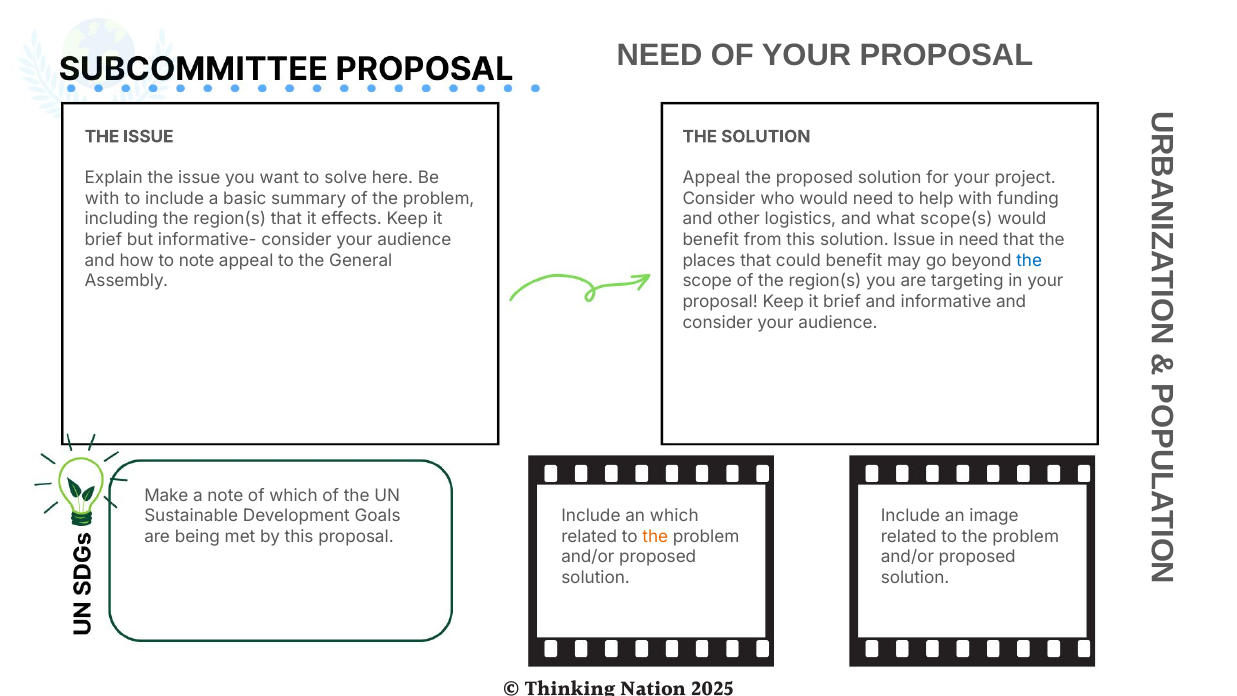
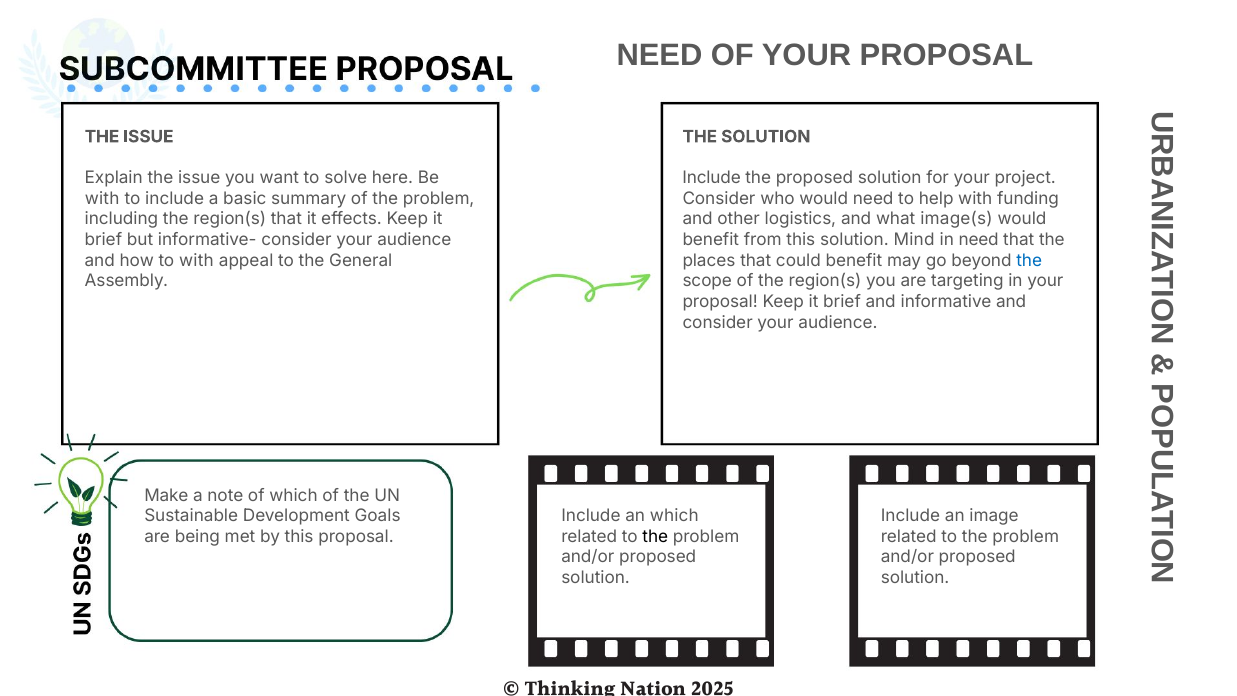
Appeal: Appeal -> Include (712, 178)
scope(s: scope(s -> image(s (956, 219)
solution Issue: Issue -> Mind (914, 240)
to note: note -> with (196, 261)
the colour: orange -> black (655, 536)
